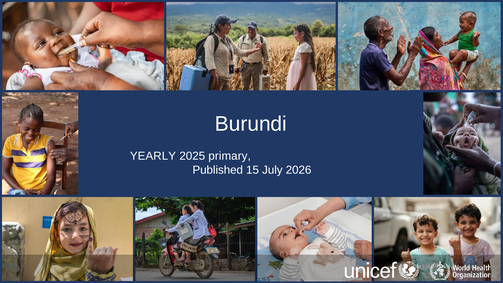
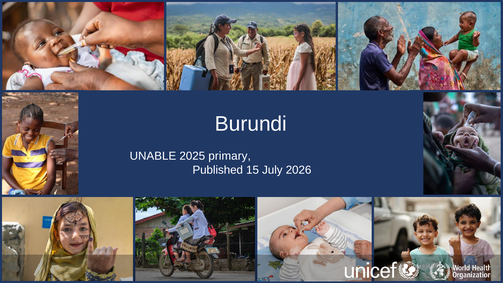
YEARLY: YEARLY -> UNABLE (153, 156)
